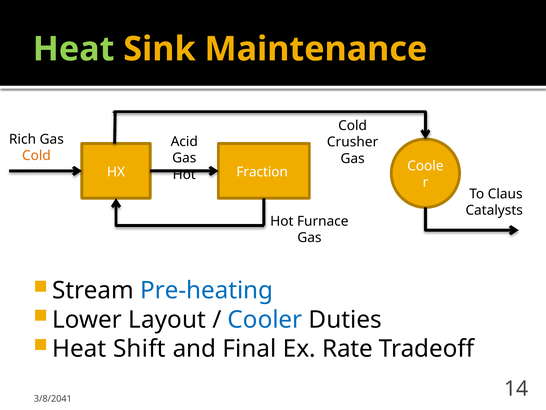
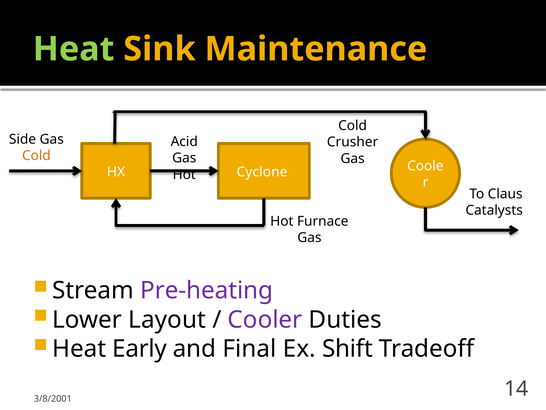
Rich: Rich -> Side (23, 139)
Fraction: Fraction -> Cyclone (262, 172)
Pre-heating colour: blue -> purple (207, 290)
Cooler colour: blue -> purple (265, 319)
Shift: Shift -> Early (140, 348)
Rate: Rate -> Shift (347, 348)
3/8/2041: 3/8/2041 -> 3/8/2001 (53, 398)
